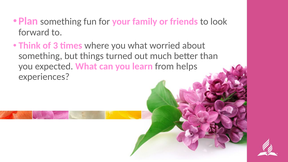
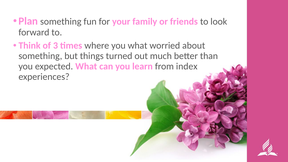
helps: helps -> index (187, 66)
